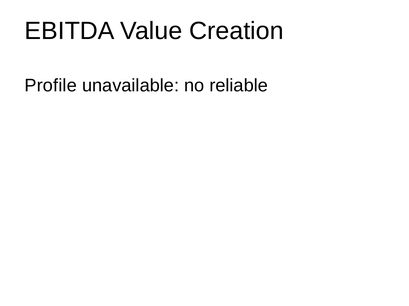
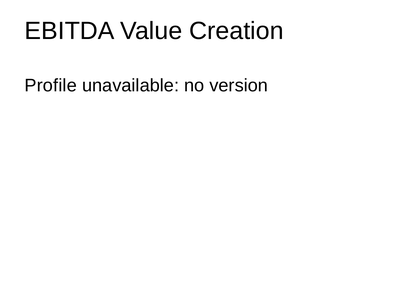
reliable: reliable -> version (239, 86)
